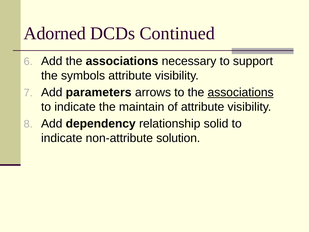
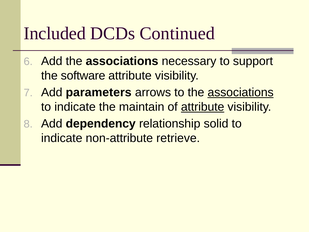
Adorned: Adorned -> Included (55, 33)
symbols: symbols -> software (83, 76)
attribute underline: none -> present (203, 107)
solution: solution -> retrieve (178, 138)
